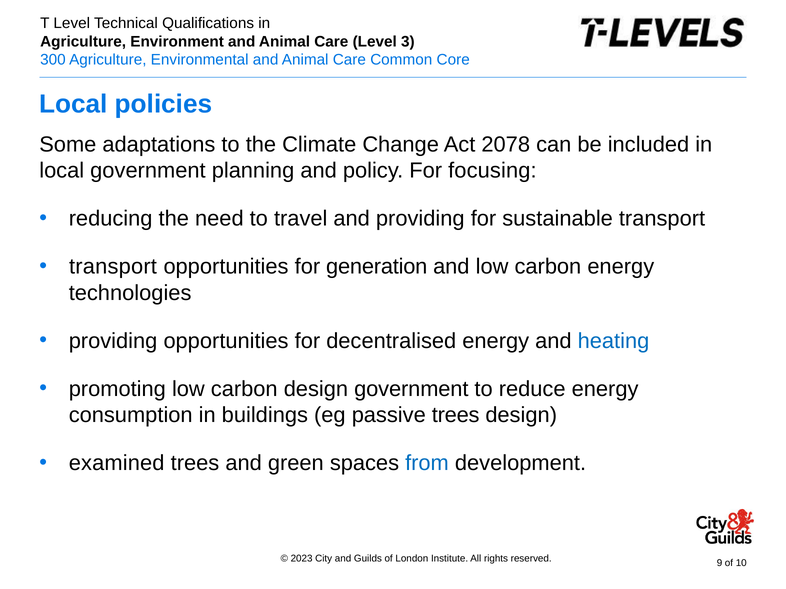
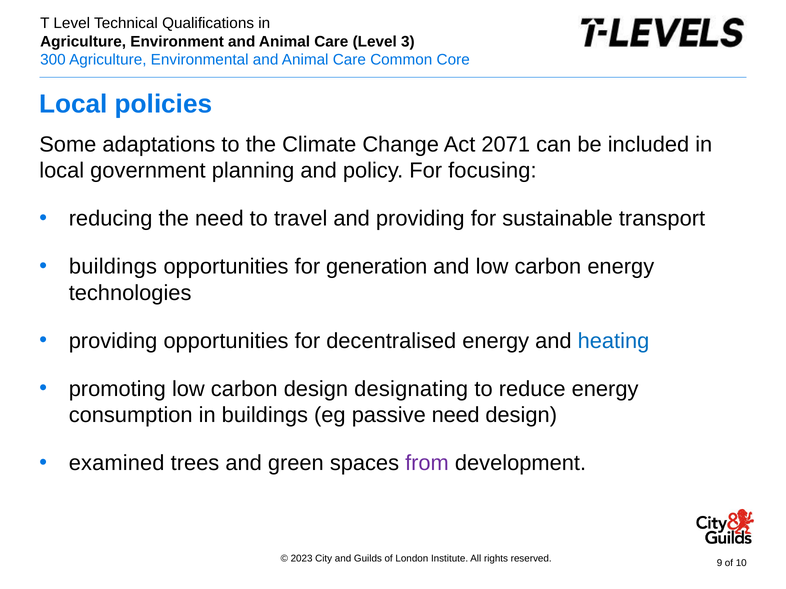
2078: 2078 -> 2071 (506, 145)
transport: transport -> buildings (113, 267)
design government: government -> designating (411, 389)
passive trees: trees -> need (456, 415)
from colour: blue -> purple (427, 464)
